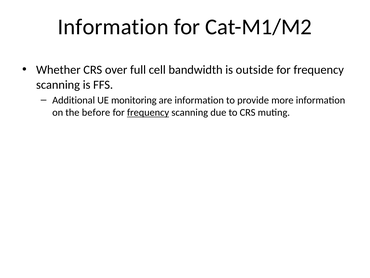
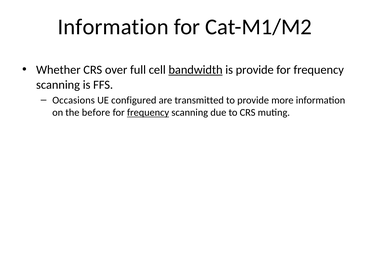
bandwidth underline: none -> present (196, 70)
is outside: outside -> provide (255, 70)
Additional: Additional -> Occasions (74, 100)
monitoring: monitoring -> configured (134, 100)
are information: information -> transmitted (199, 100)
